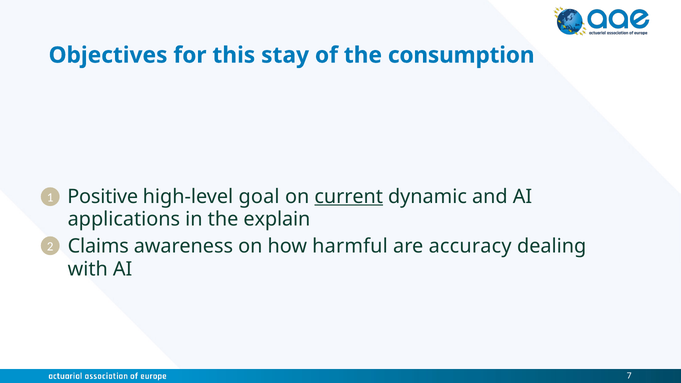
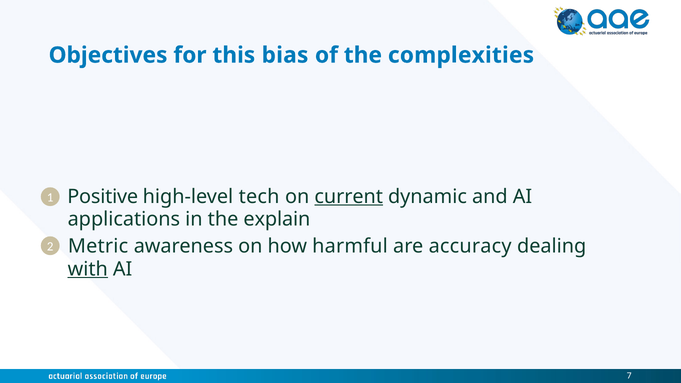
stay: stay -> bias (285, 55)
consumption: consumption -> complexities (461, 55)
goal: goal -> tech (259, 197)
Claims: Claims -> Metric (98, 246)
with underline: none -> present (88, 269)
